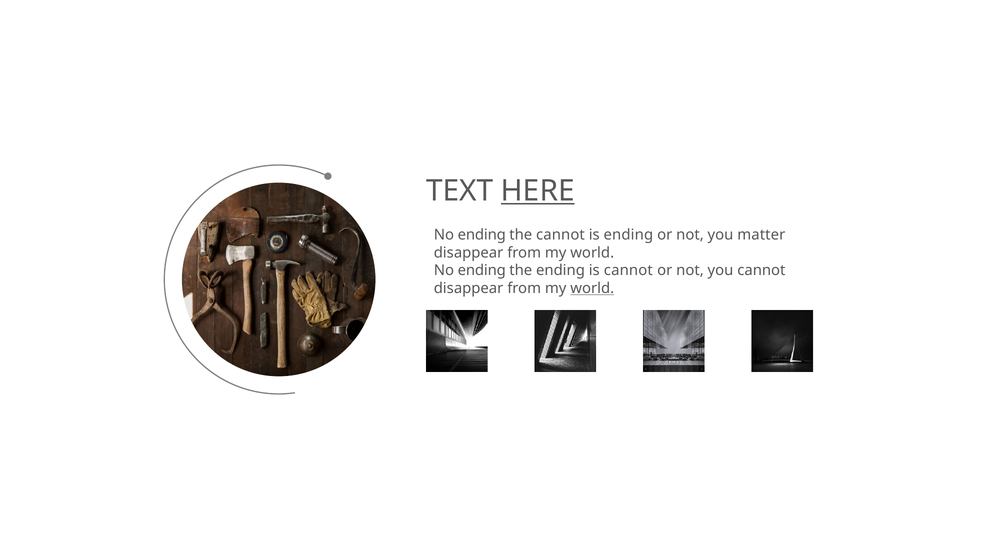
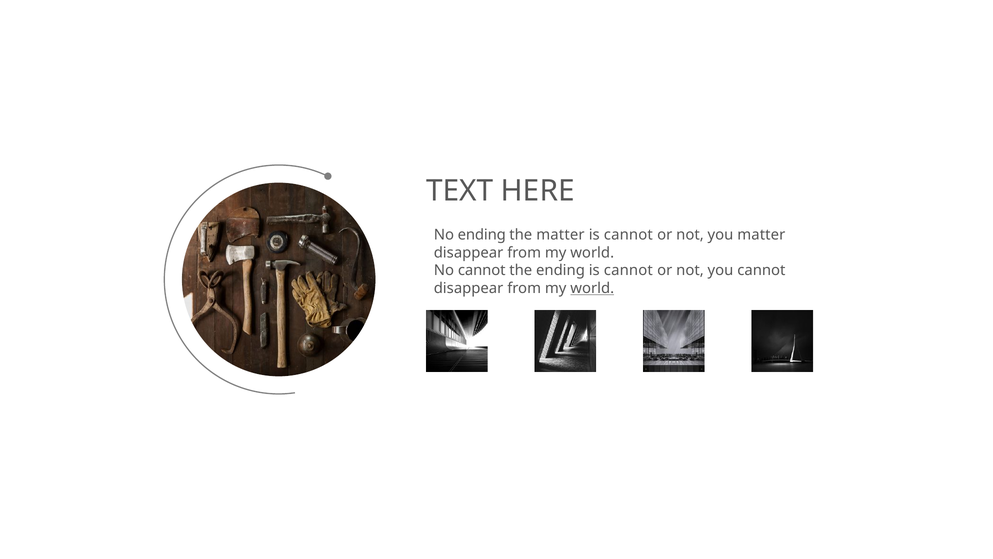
HERE underline: present -> none (538, 191)
the cannot: cannot -> matter (560, 235)
ending: ending -> cannot (628, 235)
ending: ending -> cannot (482, 270)
